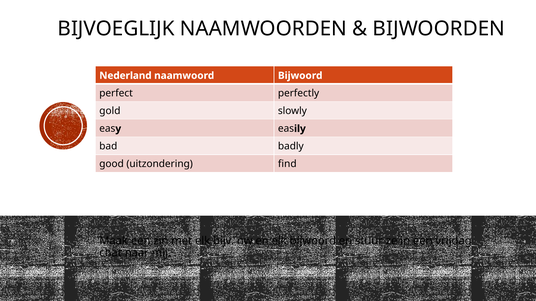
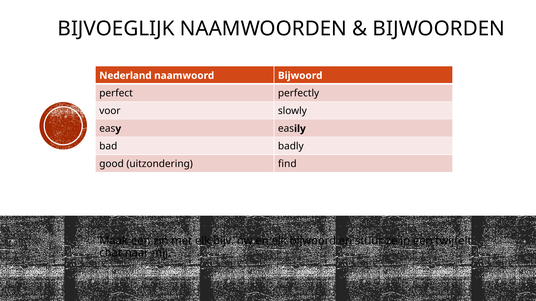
gold: gold -> voor (110, 111)
vrijdag: vrijdag -> twijfelt (454, 241)
